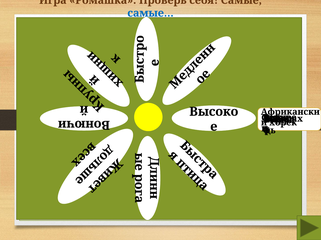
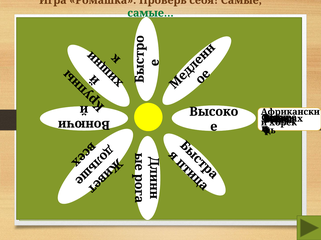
самые… colour: blue -> green (151, 13)
